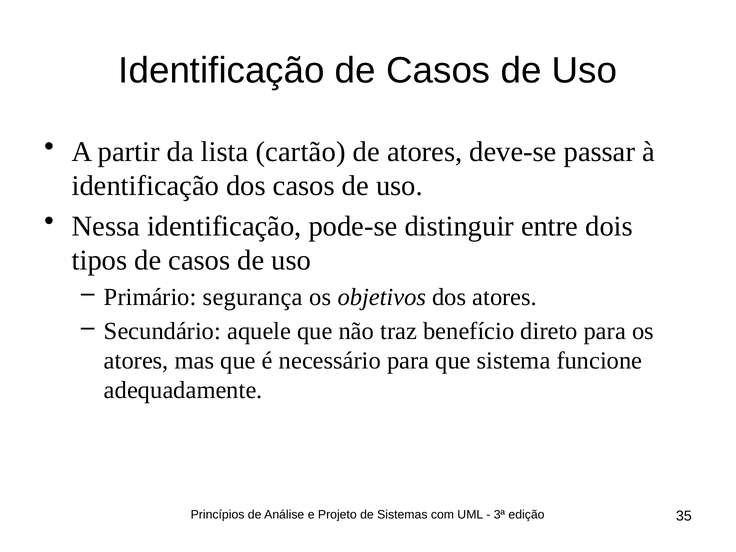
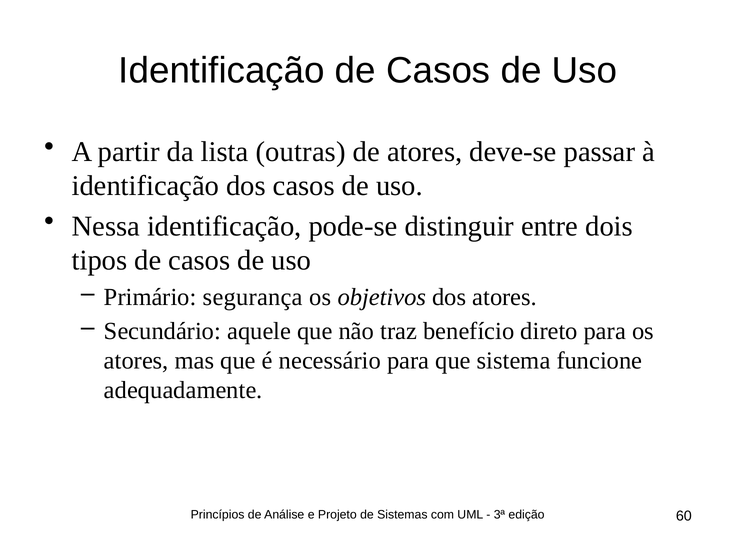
cartão: cartão -> outras (301, 152)
35: 35 -> 60 (684, 516)
